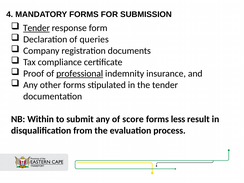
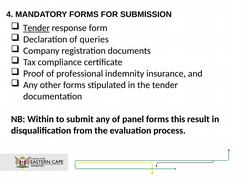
professional underline: present -> none (80, 74)
score: score -> panel (133, 119)
less: less -> this (178, 119)
